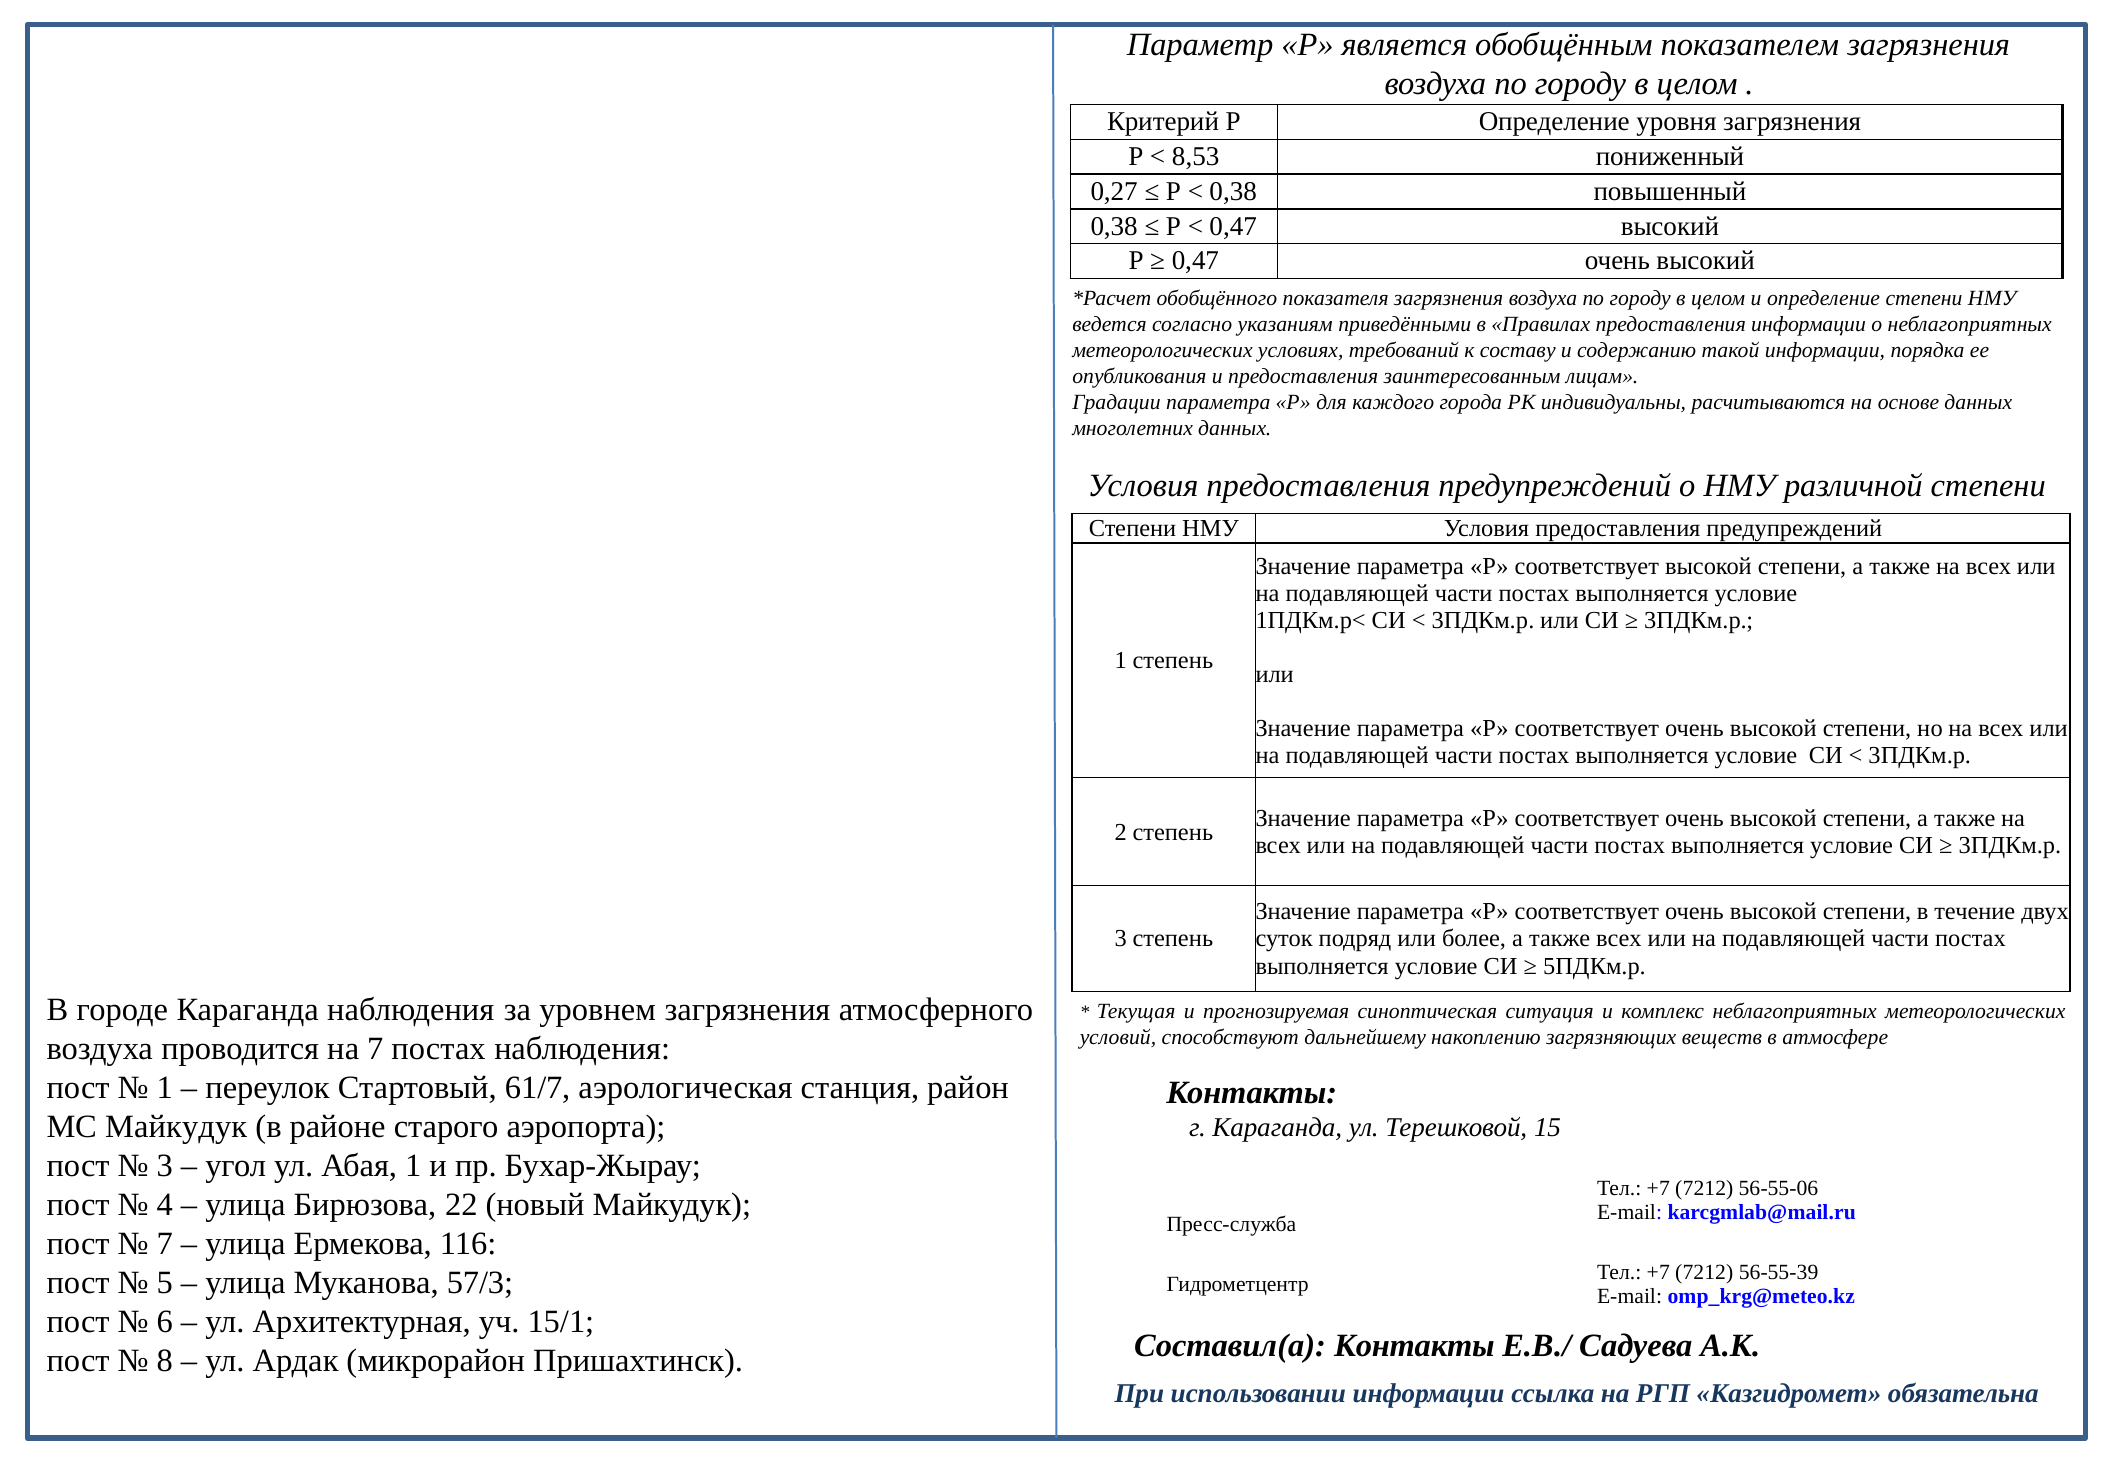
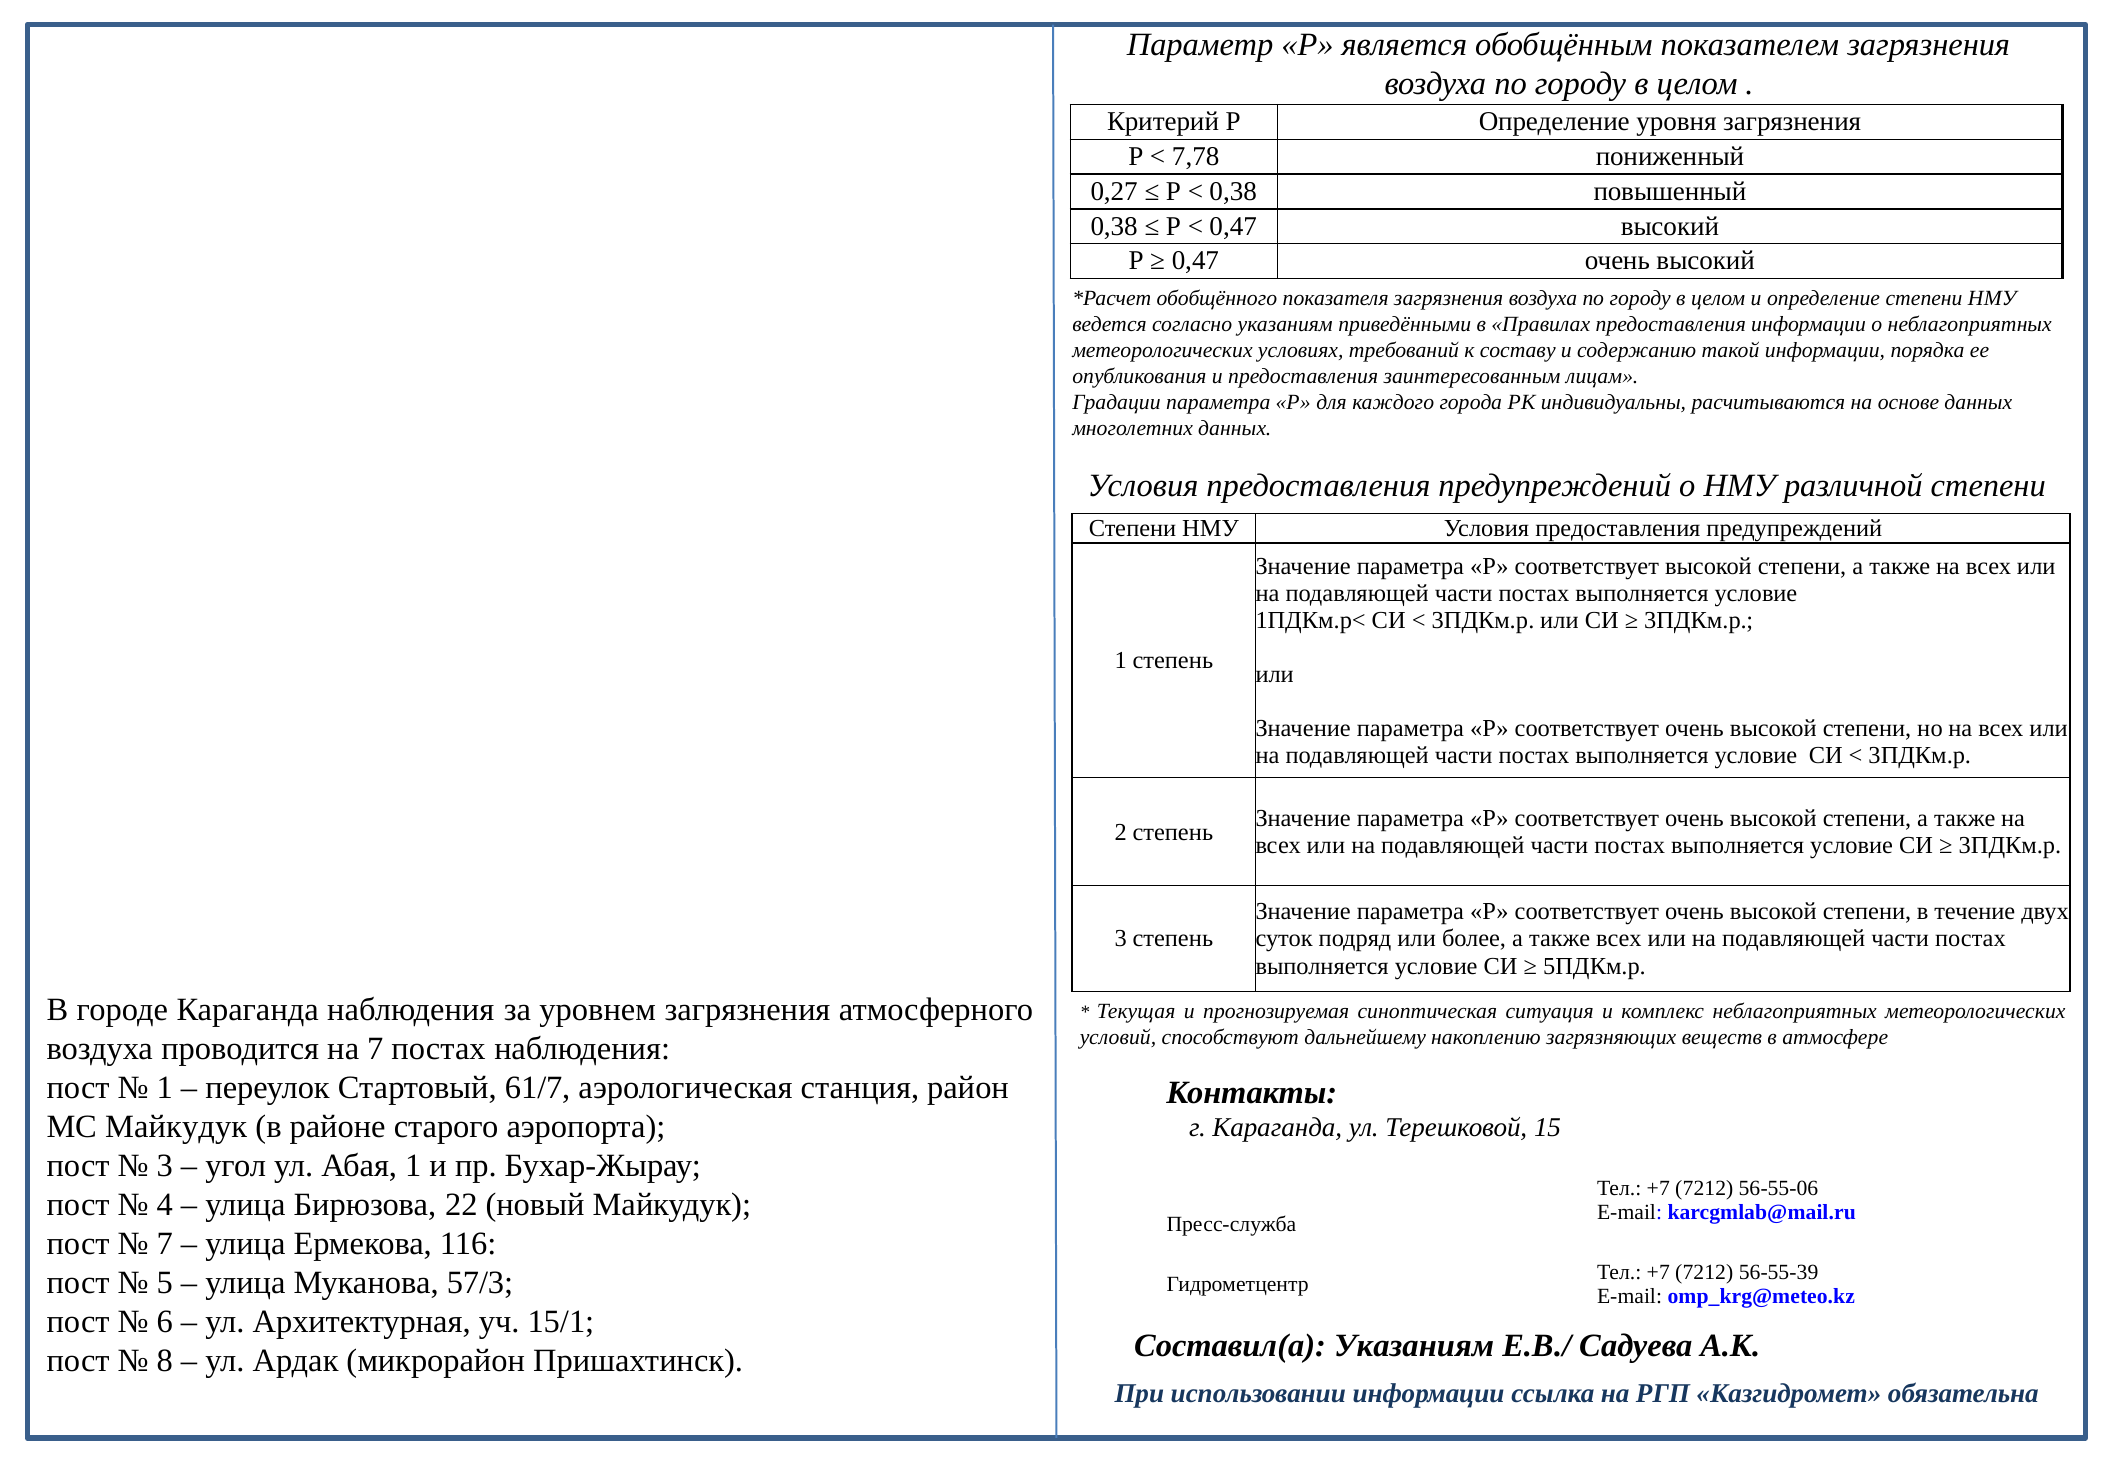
8,53: 8,53 -> 7,78 (1196, 156)
Составил(а Контакты: Контакты -> Указаниям (1414, 1345)
